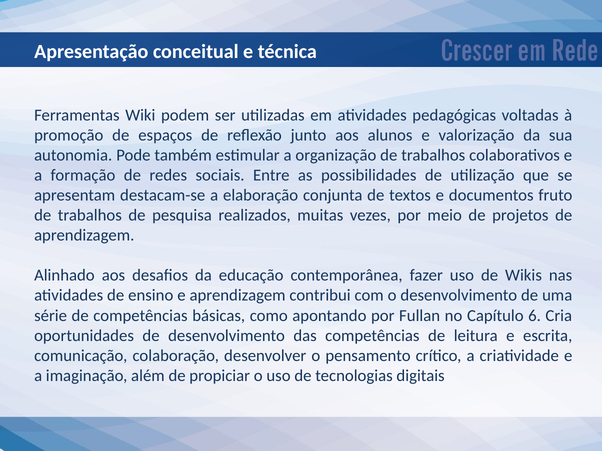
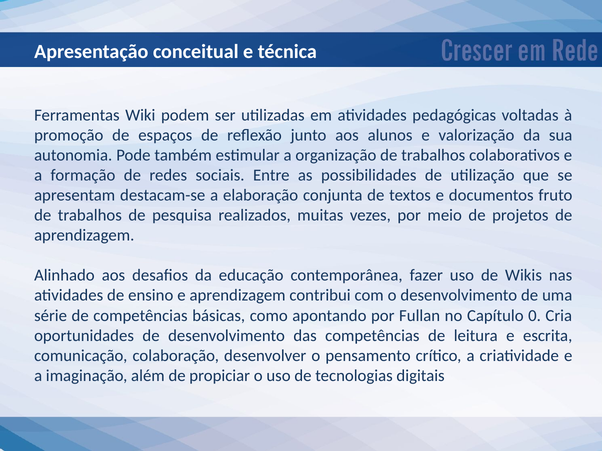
6: 6 -> 0 (535, 316)
